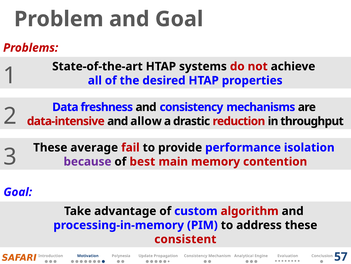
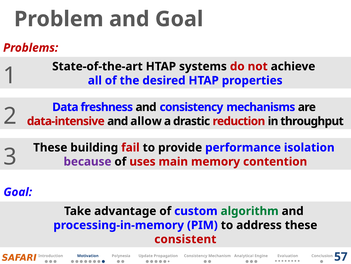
average: average -> building (94, 147)
best: best -> uses (142, 161)
algorithm colour: red -> green (250, 211)
